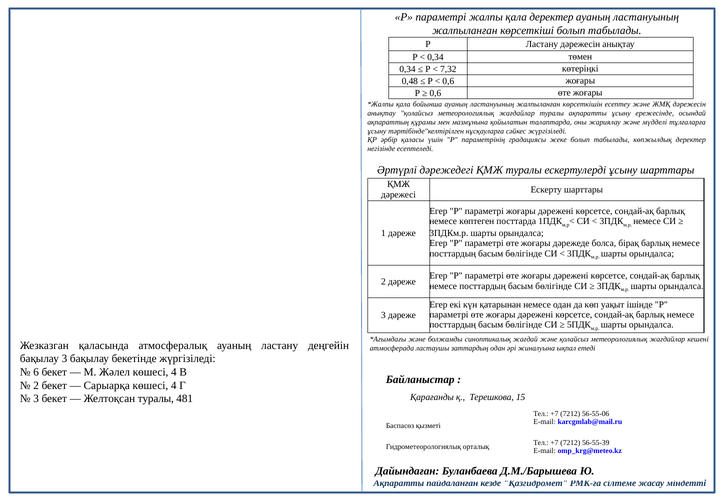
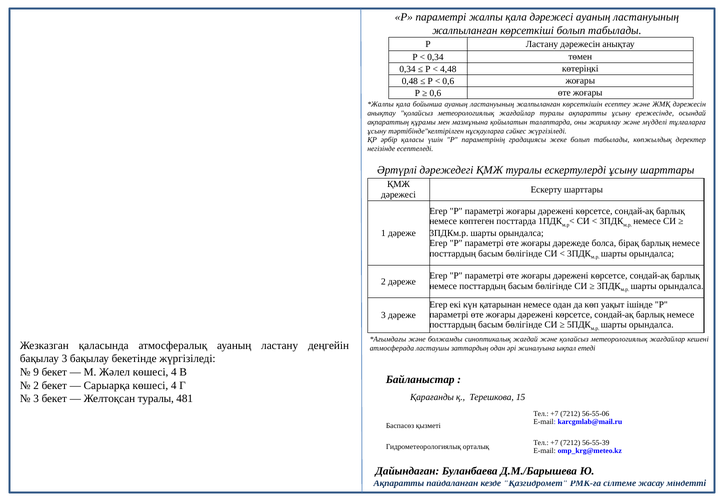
қала деректер: деректер -> дәрежесі (551, 17)
7,32: 7,32 -> 4,48 (448, 69)
6: 6 -> 9 (36, 372)
